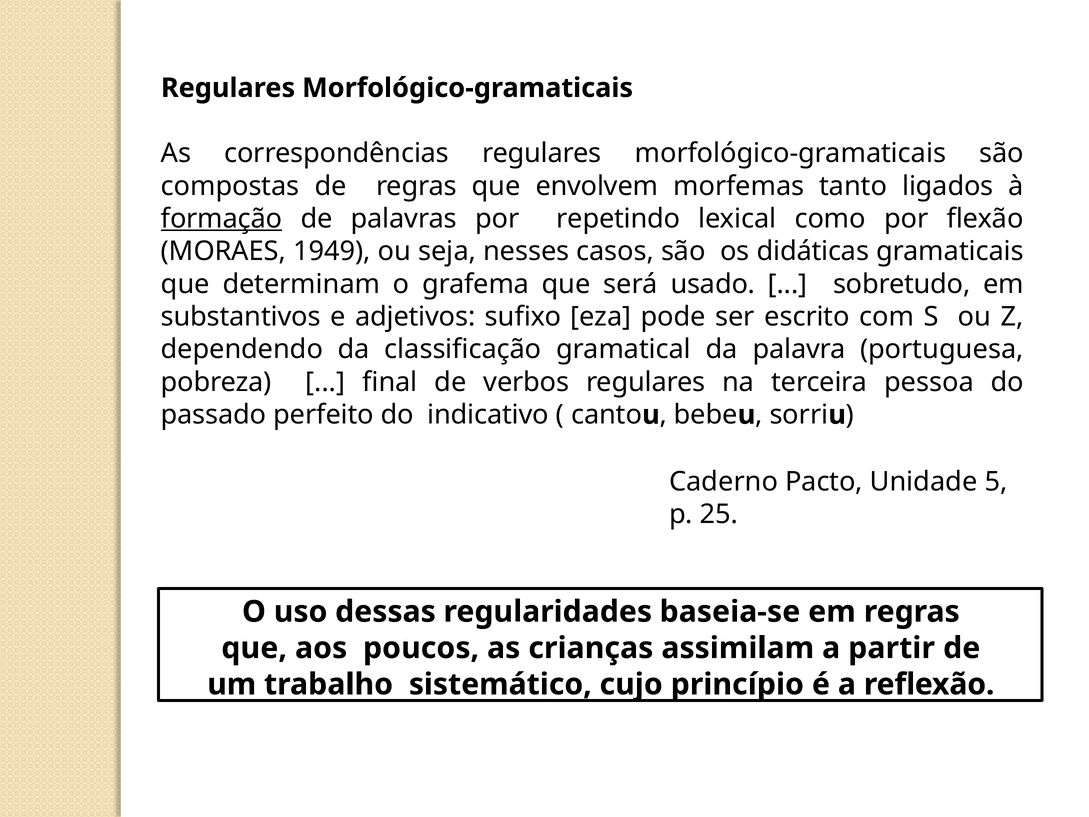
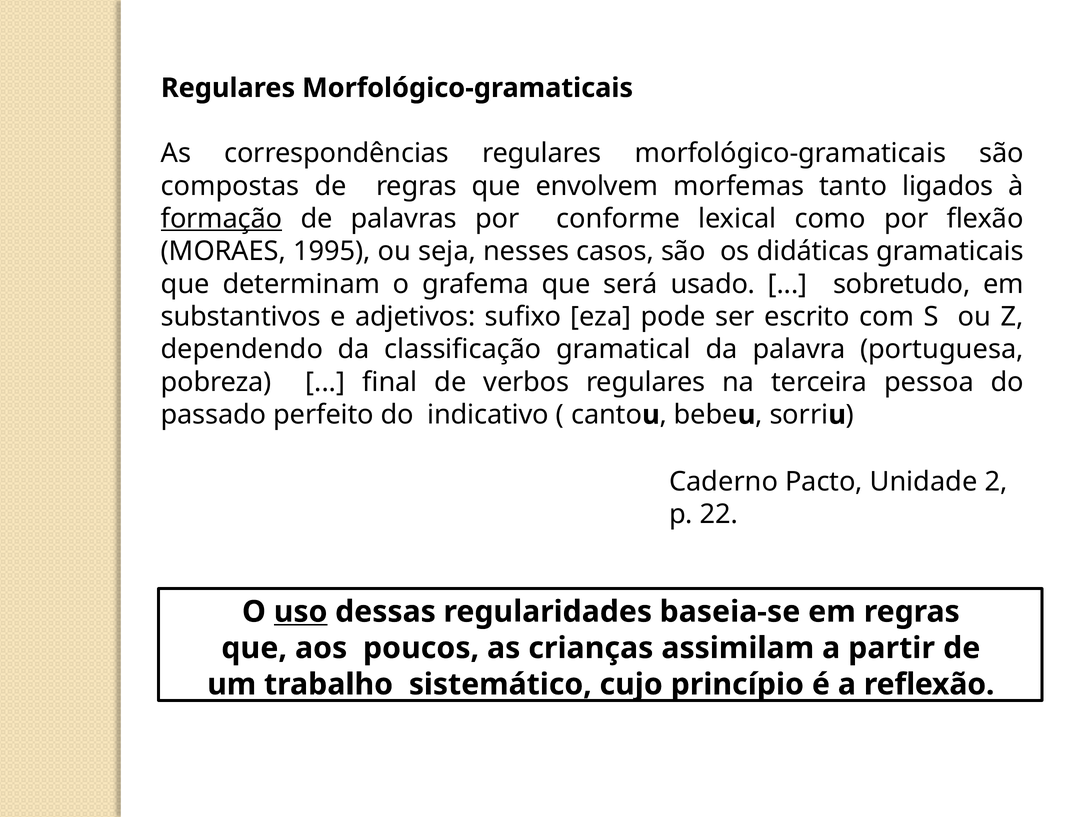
repetindo: repetindo -> conforme (618, 219)
1949: 1949 -> 1995 (332, 251)
5: 5 -> 2 (996, 481)
25: 25 -> 22 (719, 514)
uso underline: none -> present (301, 612)
